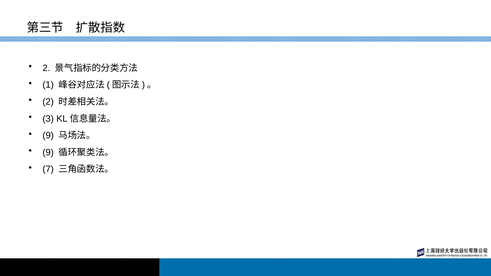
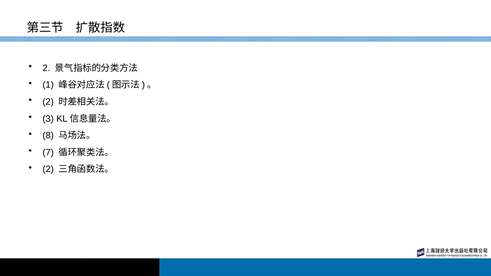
9: 9 -> 8 (48, 136)
9: 9 -> 7 (48, 152)
7: 7 -> 2 (48, 169)
